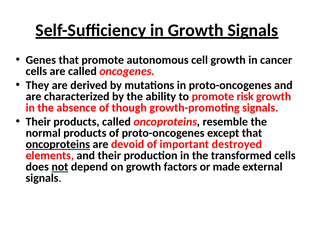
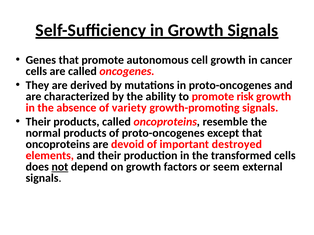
though: though -> variety (129, 108)
oncoproteins underline: present -> none (58, 145)
made: made -> seem (226, 167)
